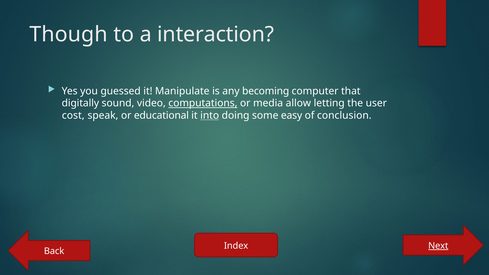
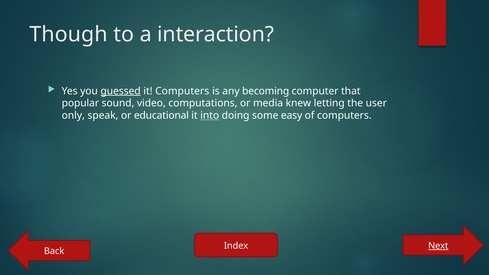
guessed underline: none -> present (121, 91)
it Manipulate: Manipulate -> Computers (182, 91)
digitally: digitally -> popular (80, 103)
computations underline: present -> none (203, 103)
allow: allow -> knew (298, 103)
cost: cost -> only (73, 115)
of conclusion: conclusion -> computers (344, 115)
